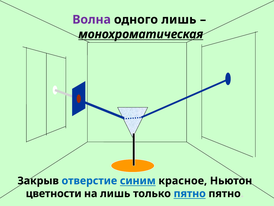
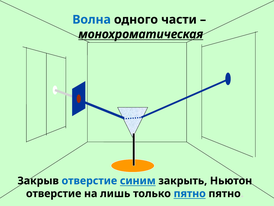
Волна colour: purple -> blue (92, 20)
одного лишь: лишь -> части (179, 20)
красное: красное -> закрыть (183, 180)
цветности: цветности -> отверстие (54, 193)
